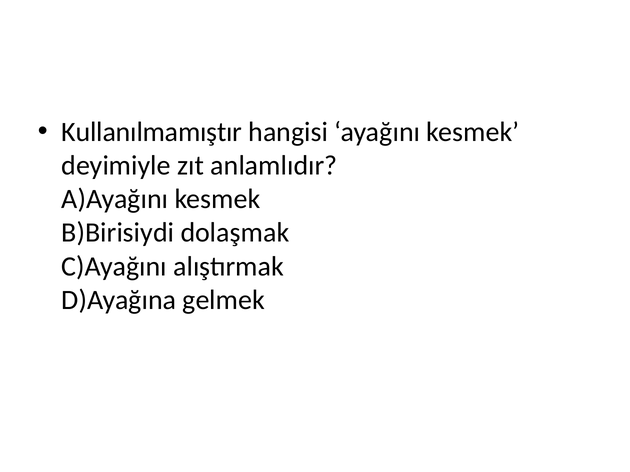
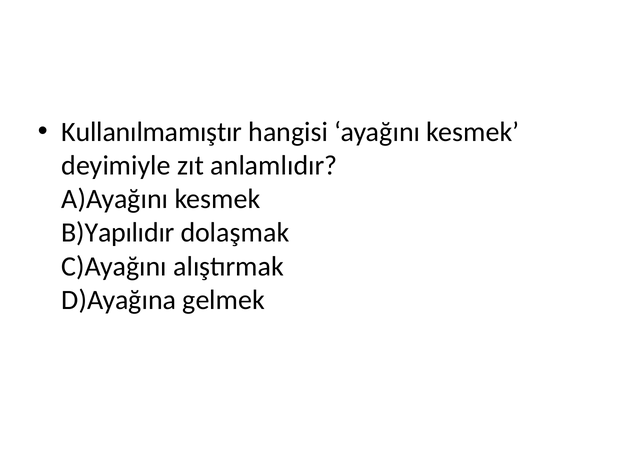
B)Birisiydi: B)Birisiydi -> B)Yapılıdır (118, 233)
